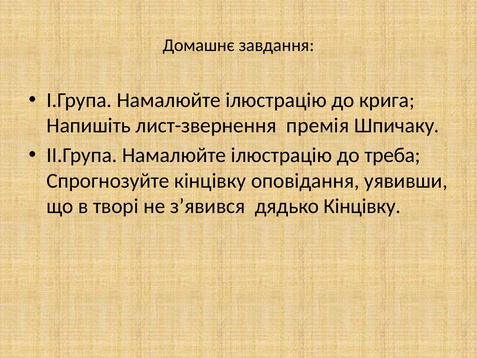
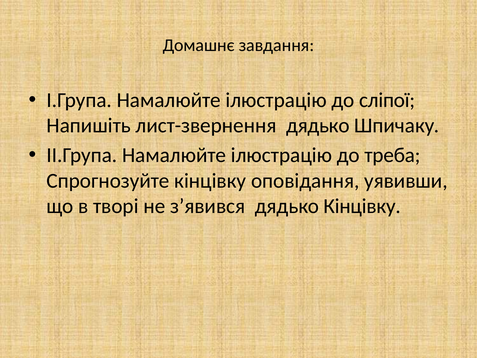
крига: крига -> сліпої (387, 100)
лист-звернення премія: премія -> дядько (318, 126)
